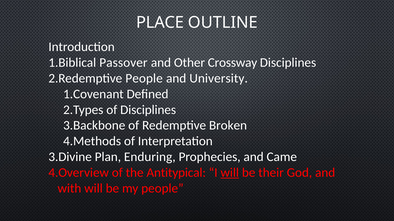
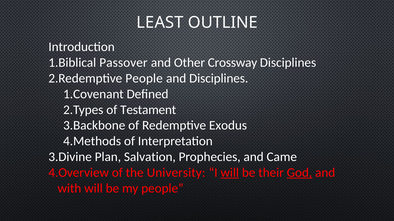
PLACE: PLACE -> LEAST (160, 23)
and University: University -> Disciplines (219, 78)
of Disciplines: Disciplines -> Testament (148, 110)
Broken: Broken -> Exodus (228, 126)
Enduring: Enduring -> Salvation (150, 157)
Antitypical: Antitypical -> University (176, 173)
God underline: none -> present (299, 173)
